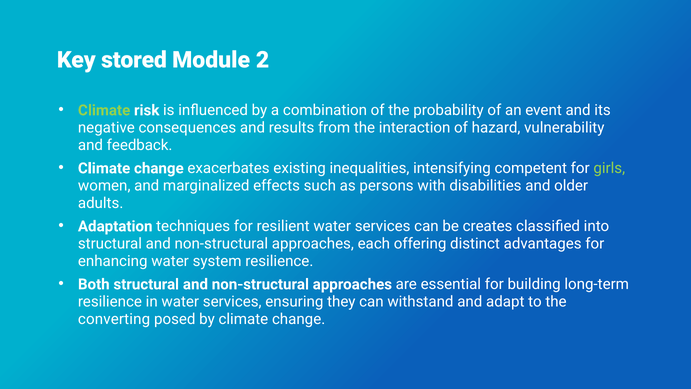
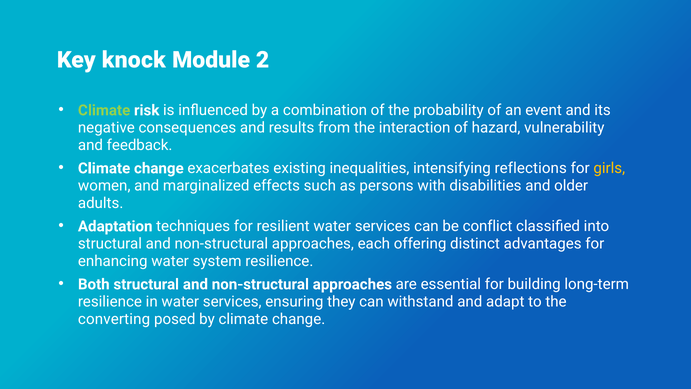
stored: stored -> knock (134, 60)
competent: competent -> reflections (531, 168)
girls colour: light green -> yellow (609, 168)
creates: creates -> conflict (488, 226)
